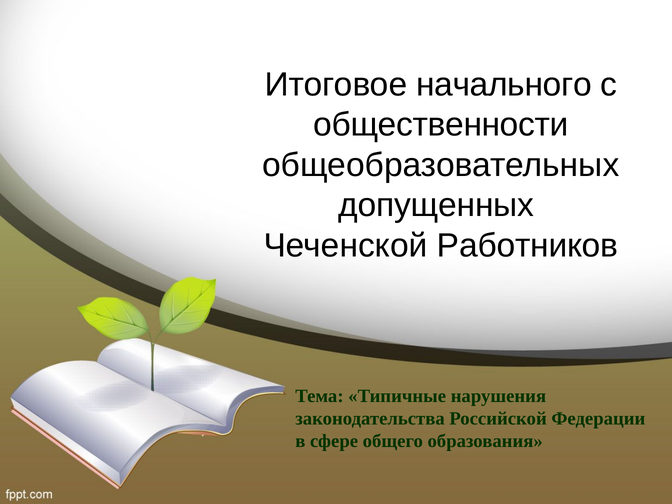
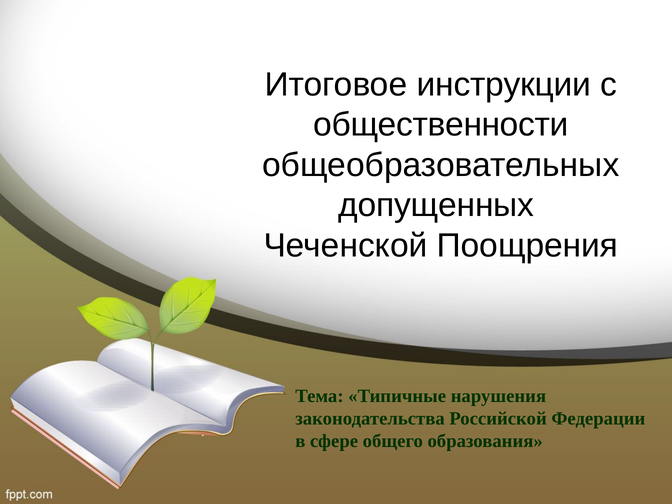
начального: начального -> инструкции (504, 84)
Работников: Работников -> Поощрения (527, 246)
